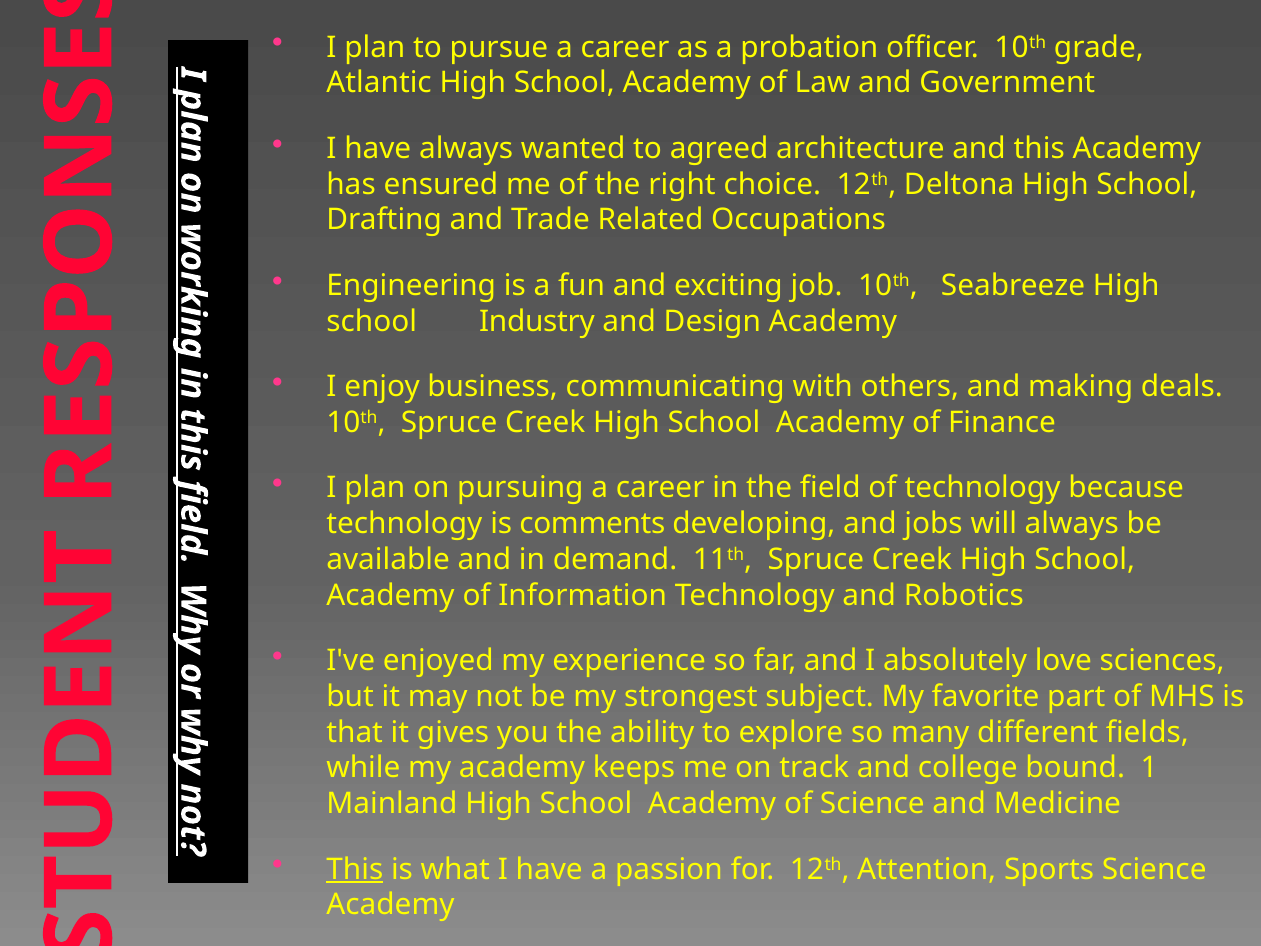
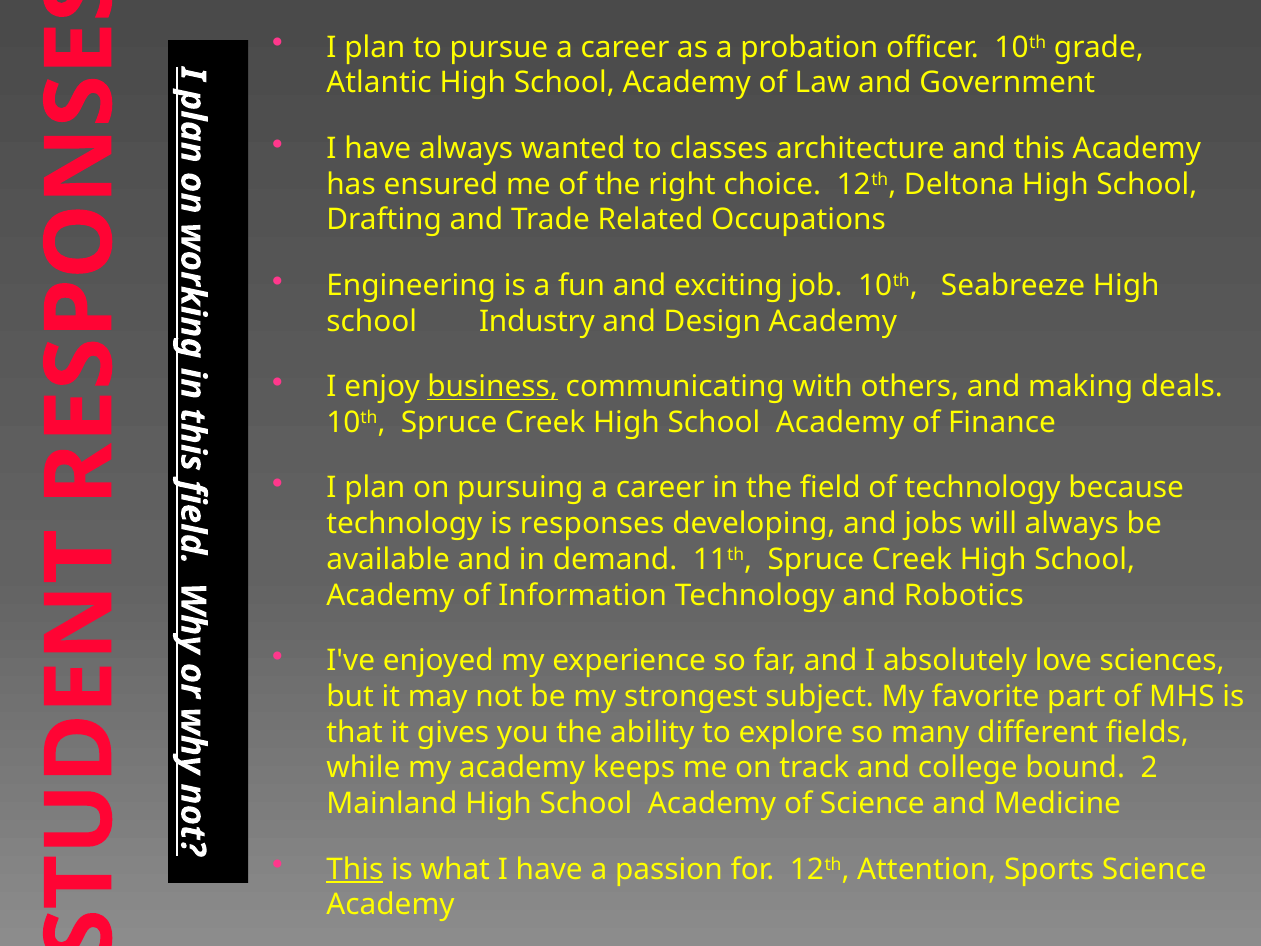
agreed: agreed -> classes (719, 148)
business underline: none -> present (493, 387)
comments: comments -> responses (592, 524)
1: 1 -> 2 (1149, 768)
